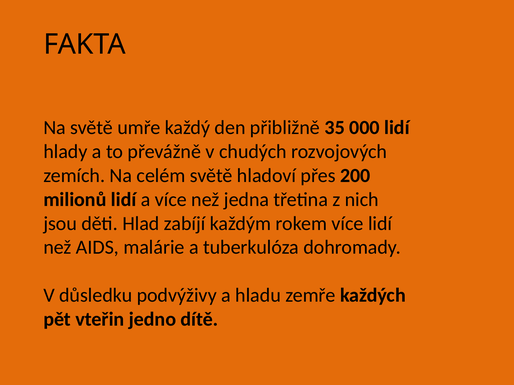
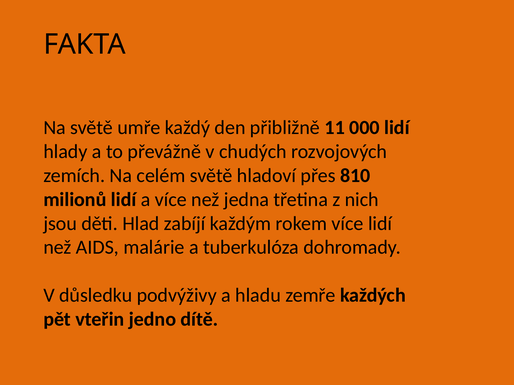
35: 35 -> 11 (335, 128)
200: 200 -> 810 (355, 176)
